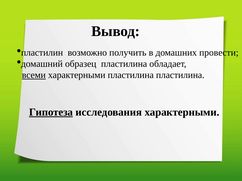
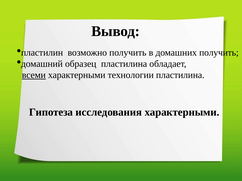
домашних провести: провести -> получить (219, 53)
характерными пластилина: пластилина -> технологии (131, 75)
Гипотеза underline: present -> none (51, 112)
